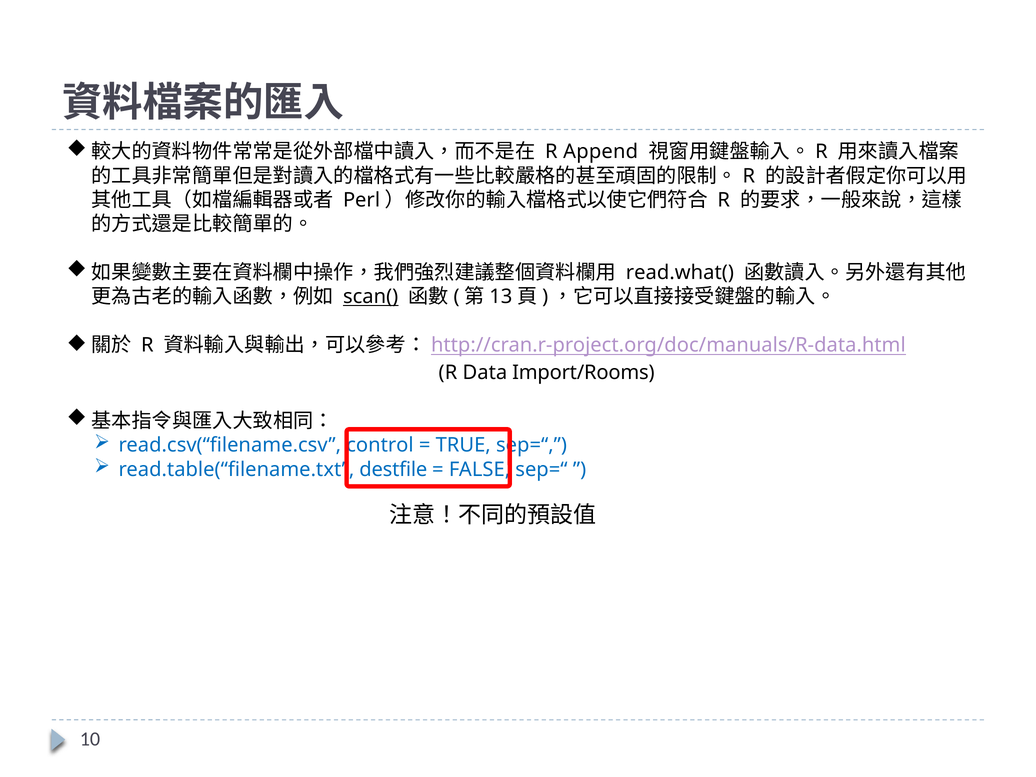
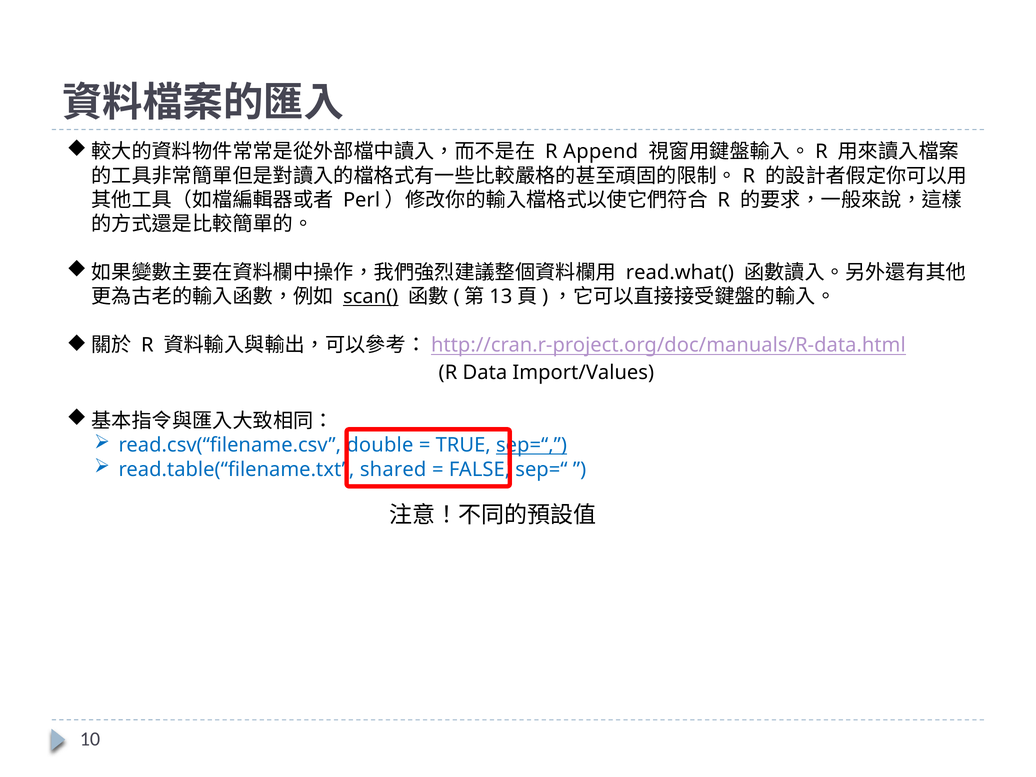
Import/Rooms: Import/Rooms -> Import/Values (583, 373)
control: control -> double (380, 445)
sep=“ underline: none -> present (532, 445)
destfile: destfile -> shared (393, 469)
